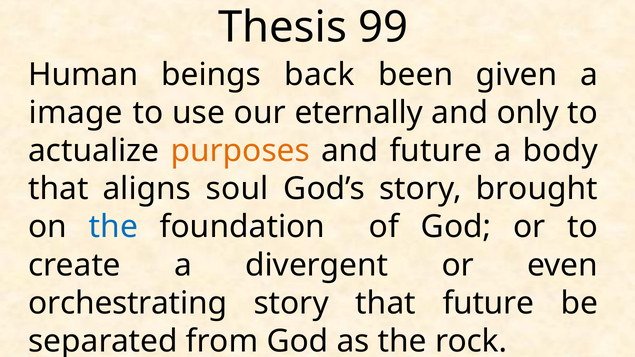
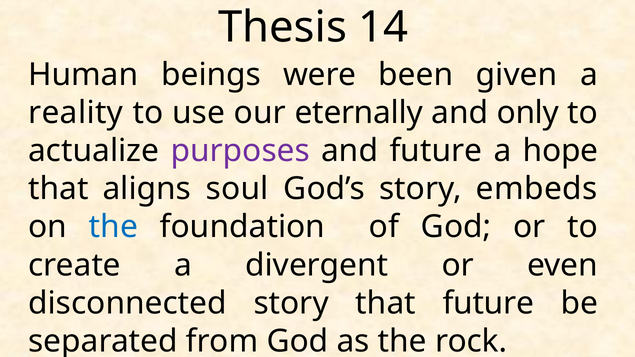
99: 99 -> 14 (383, 28)
back: back -> were (320, 75)
image: image -> reality (76, 113)
purposes colour: orange -> purple (240, 151)
body: body -> hope (560, 151)
brought: brought -> embeds (537, 189)
orchestrating: orchestrating -> disconnected (128, 303)
